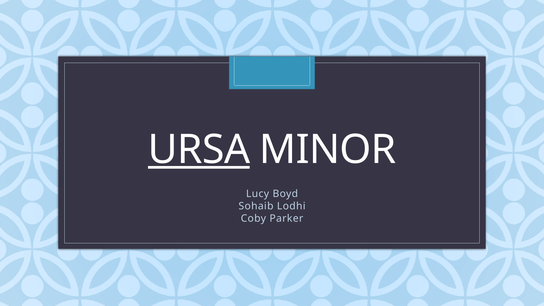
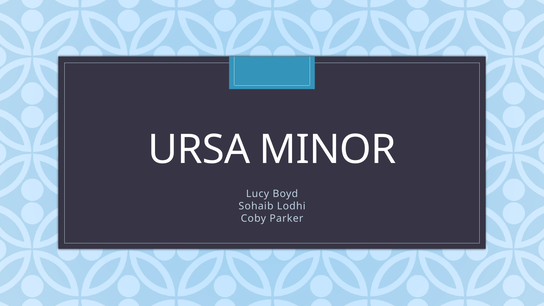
URSA underline: present -> none (199, 150)
